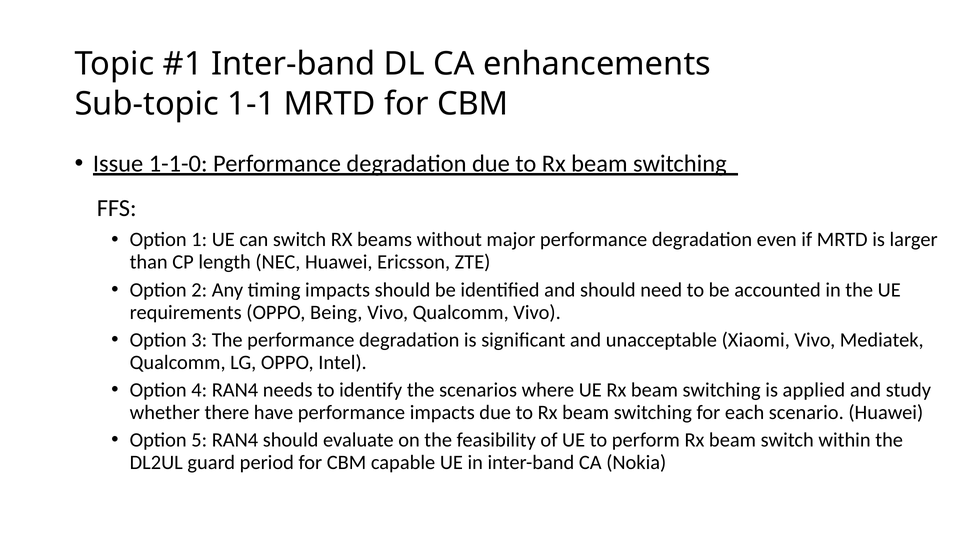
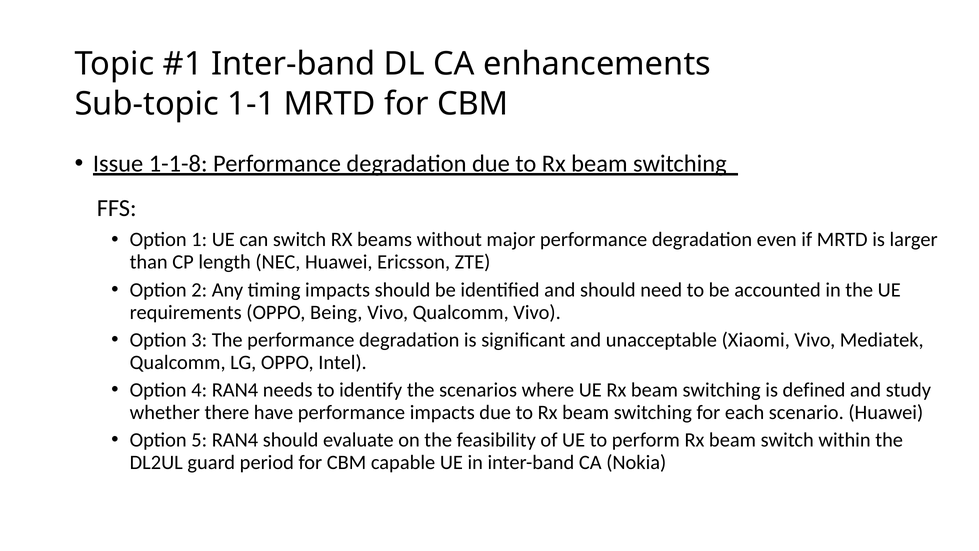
1-1-0: 1-1-0 -> 1-1-8 (178, 164)
applied: applied -> defined (814, 390)
